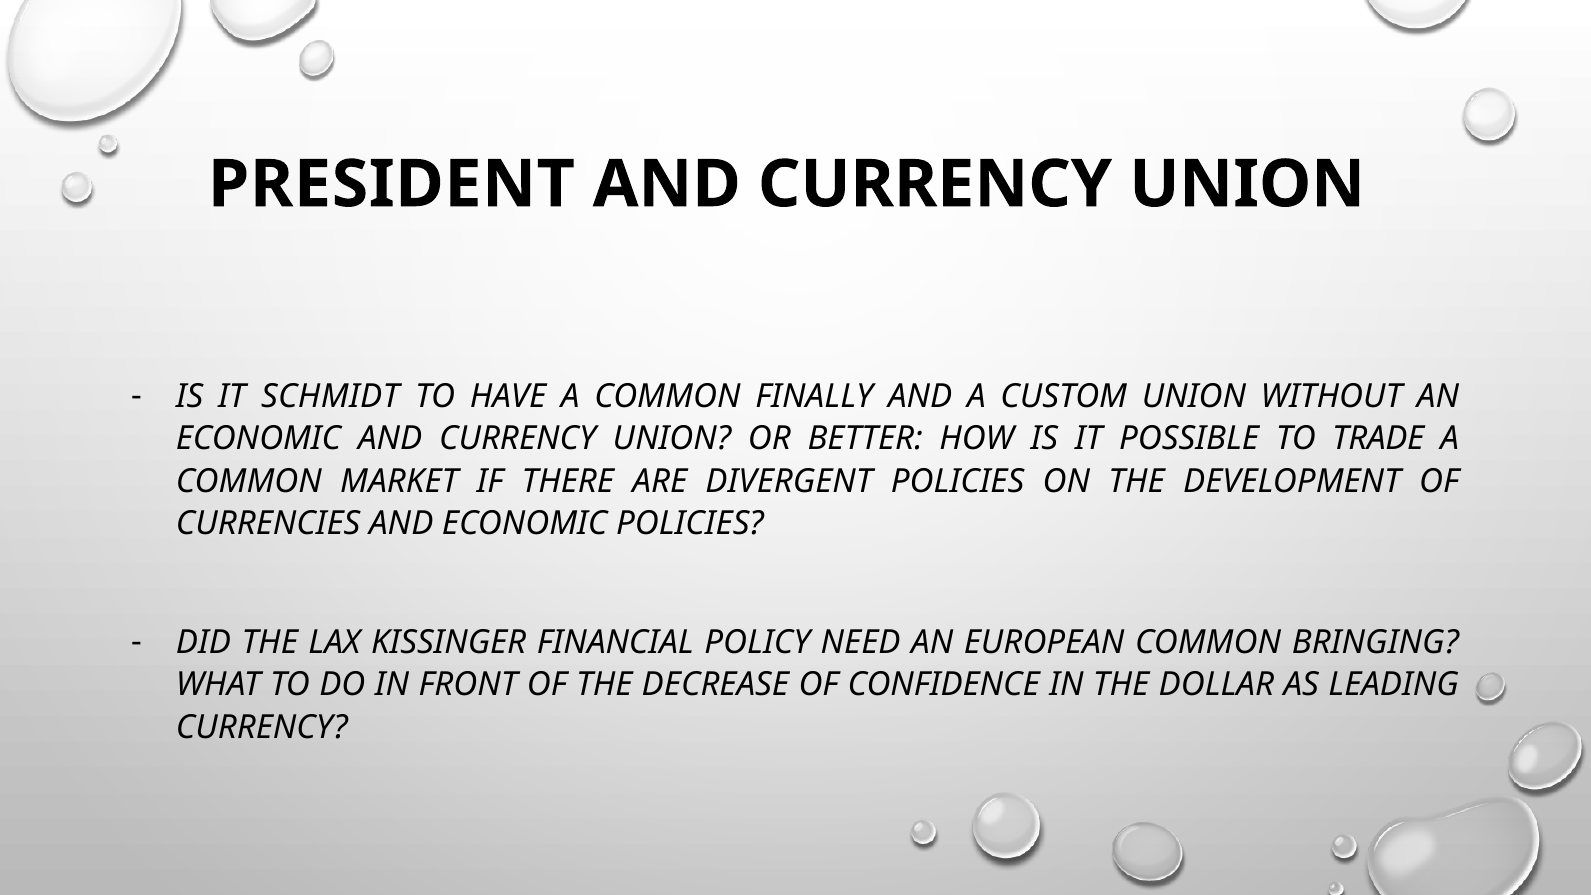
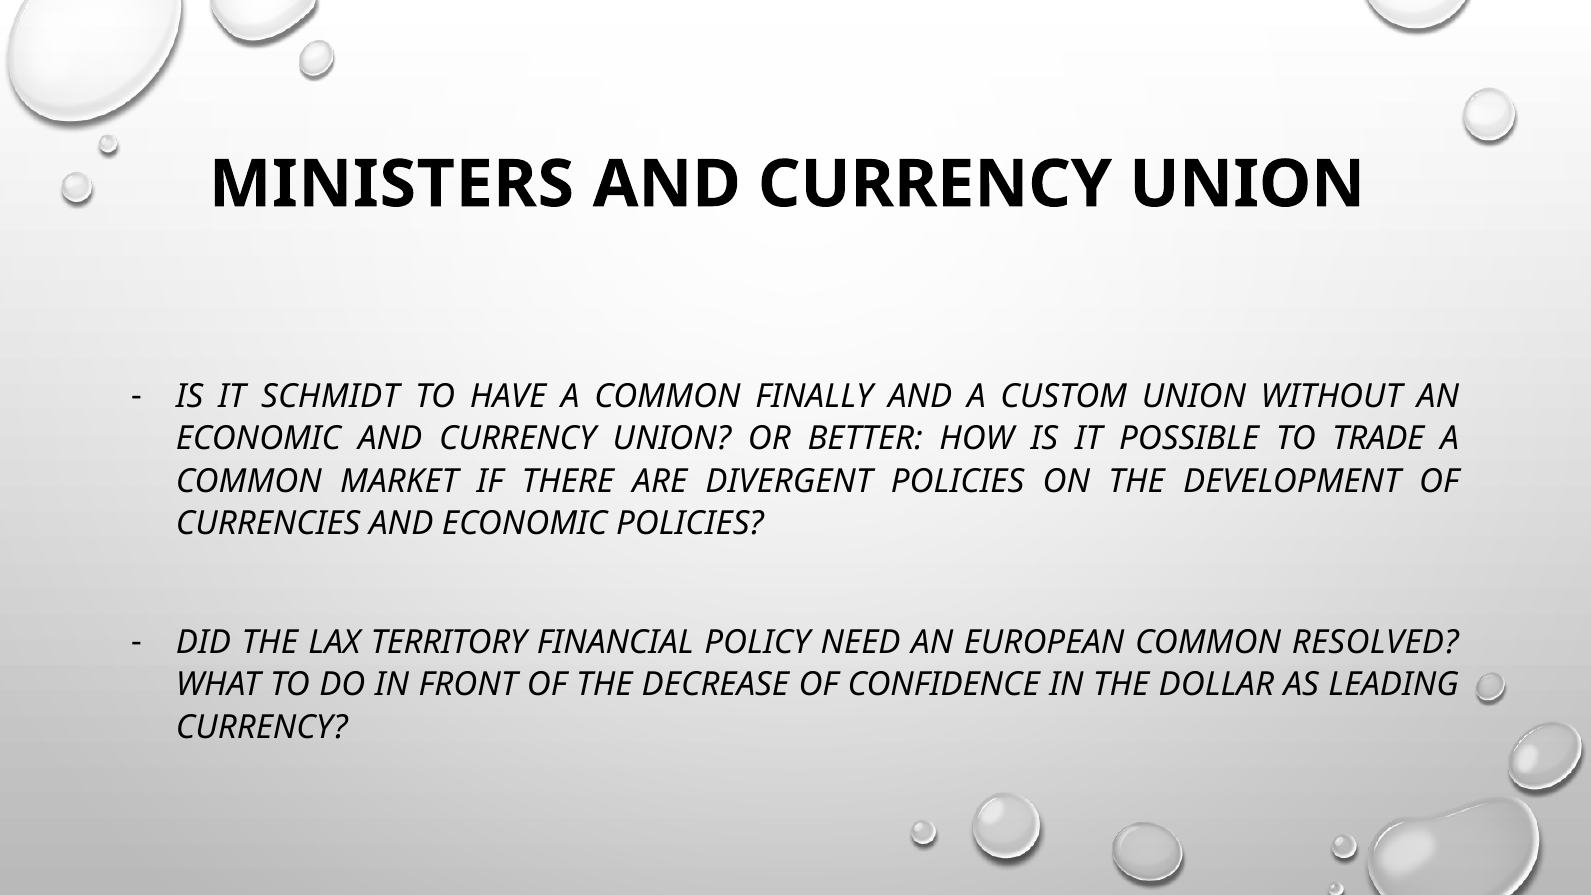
PRESIDENT: PRESIDENT -> MINISTERS (391, 184)
KISSINGER: KISSINGER -> TERRITORY (449, 642)
BRINGING: BRINGING -> RESOLVED (1375, 642)
